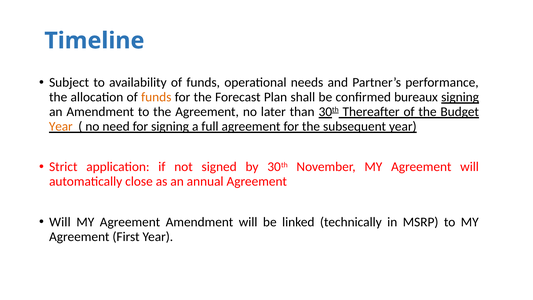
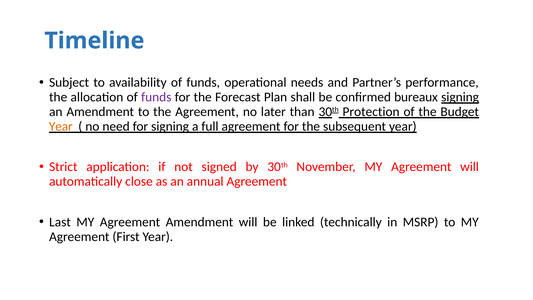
funds colour: orange -> purple (156, 97)
Thereafter: Thereafter -> Protection (371, 112)
Will: Will -> Last (60, 222)
